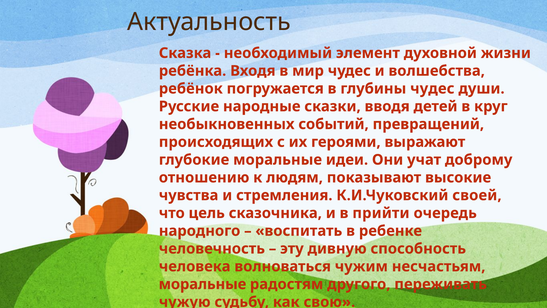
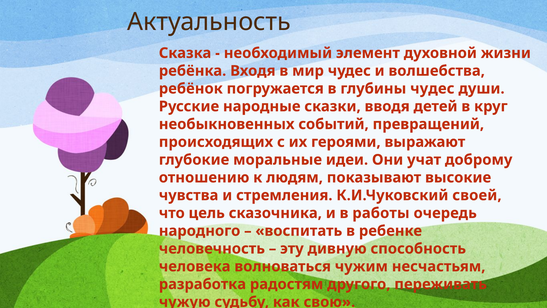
прийти: прийти -> работы (381, 213)
моральные: моральные -> разработка (202, 284)
